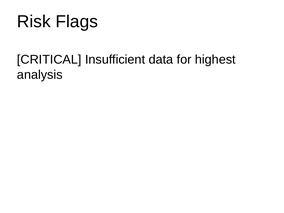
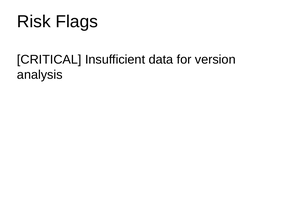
highest: highest -> version (215, 60)
